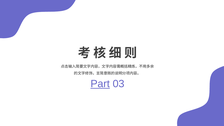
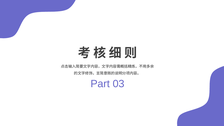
Part underline: present -> none (100, 84)
